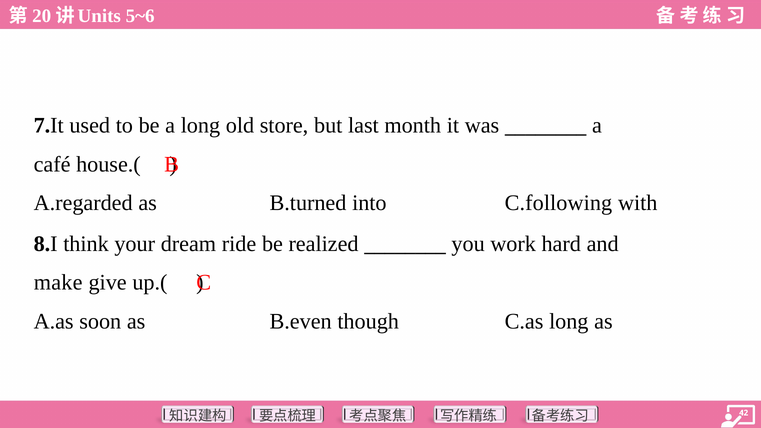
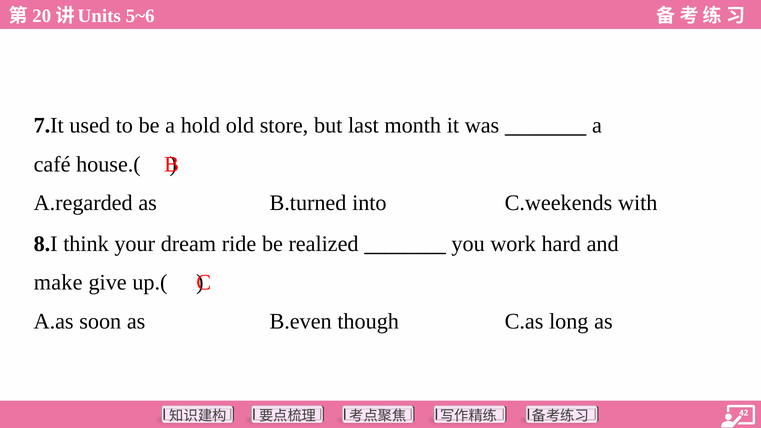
a long: long -> hold (200, 125)
C.following: C.following -> C.weekends (558, 203)
